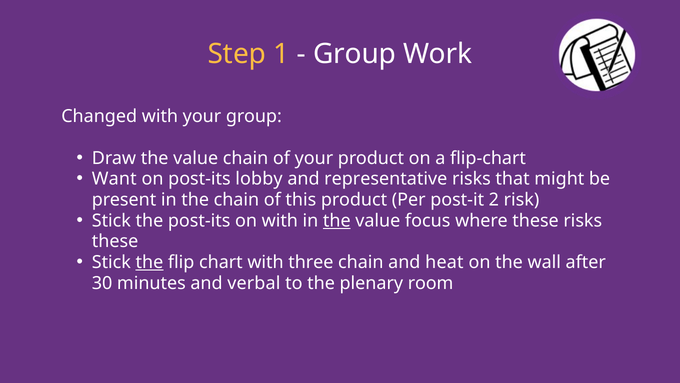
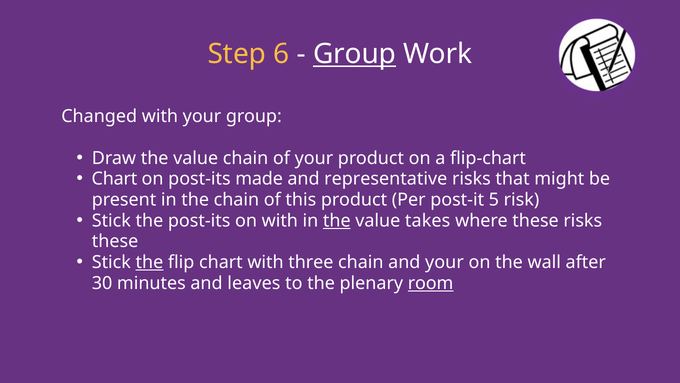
1: 1 -> 6 (281, 54)
Group underline: none -> present (355, 54)
Want: Want -> Chart (114, 179)
lobby: lobby -> made (259, 179)
2: 2 -> 5 (494, 200)
focus: focus -> takes (428, 220)
and heat: heat -> your (444, 262)
verbal: verbal -> leaves (254, 283)
room underline: none -> present (431, 283)
